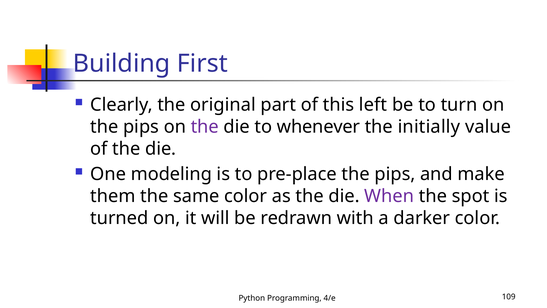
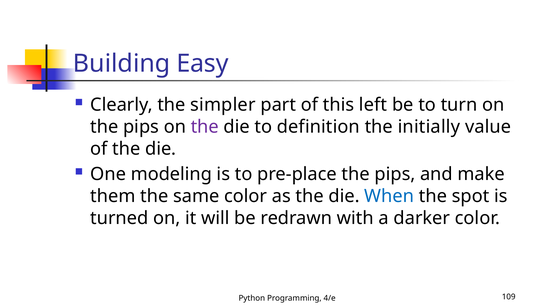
First: First -> Easy (203, 64)
original: original -> simpler (223, 105)
whenever: whenever -> definition (318, 127)
When colour: purple -> blue (389, 196)
